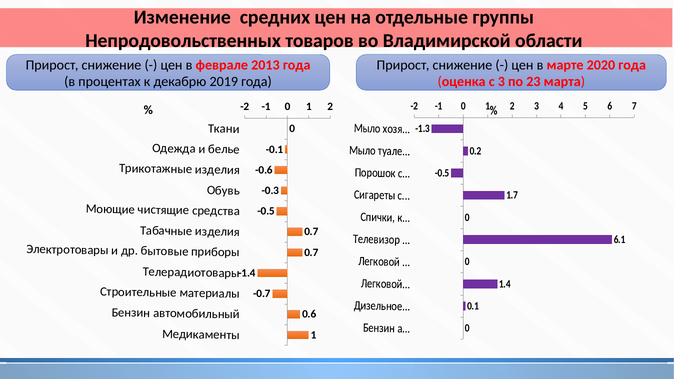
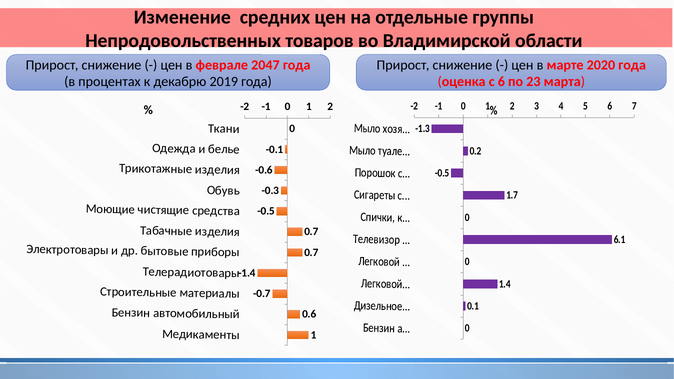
2013: 2013 -> 2047 (265, 65)
с 3: 3 -> 6 (501, 82)
